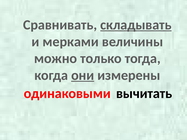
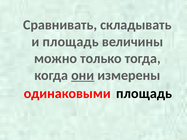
складывать underline: present -> none (136, 25)
и мерками: мерками -> площадь (71, 42)
одинаковыми вычитать: вычитать -> площадь (144, 94)
